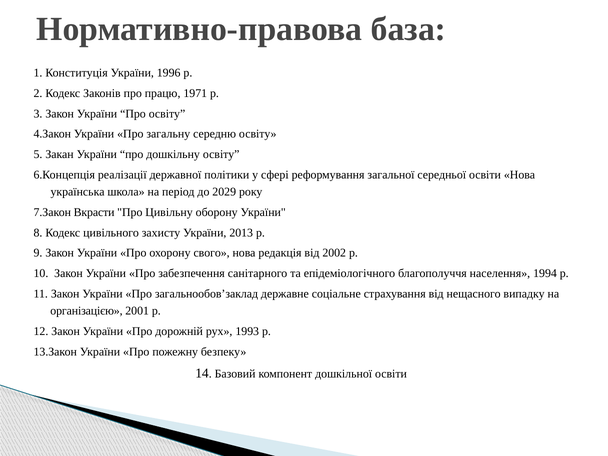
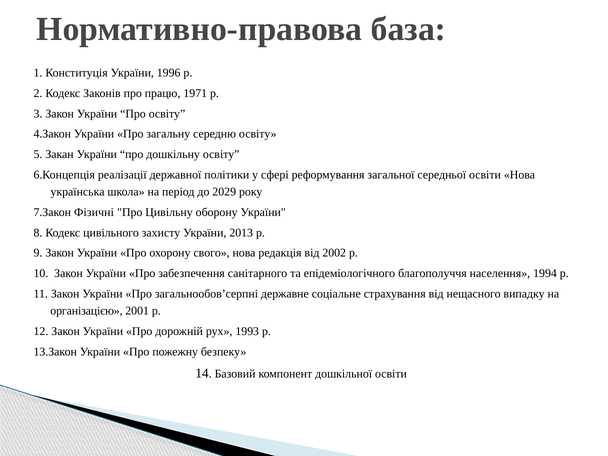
Вкрасти: Вкрасти -> Фізичні (94, 212)
загальнообов’заклад: загальнообов’заклад -> загальнообов’серпні (206, 294)
